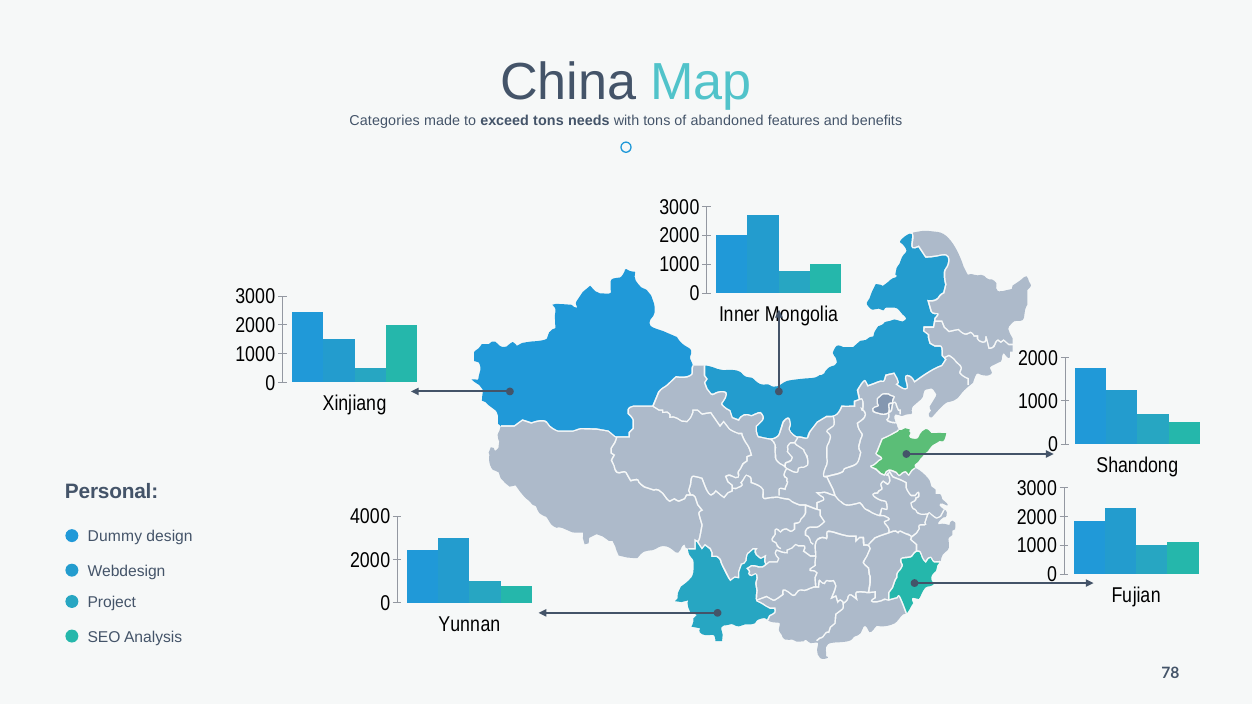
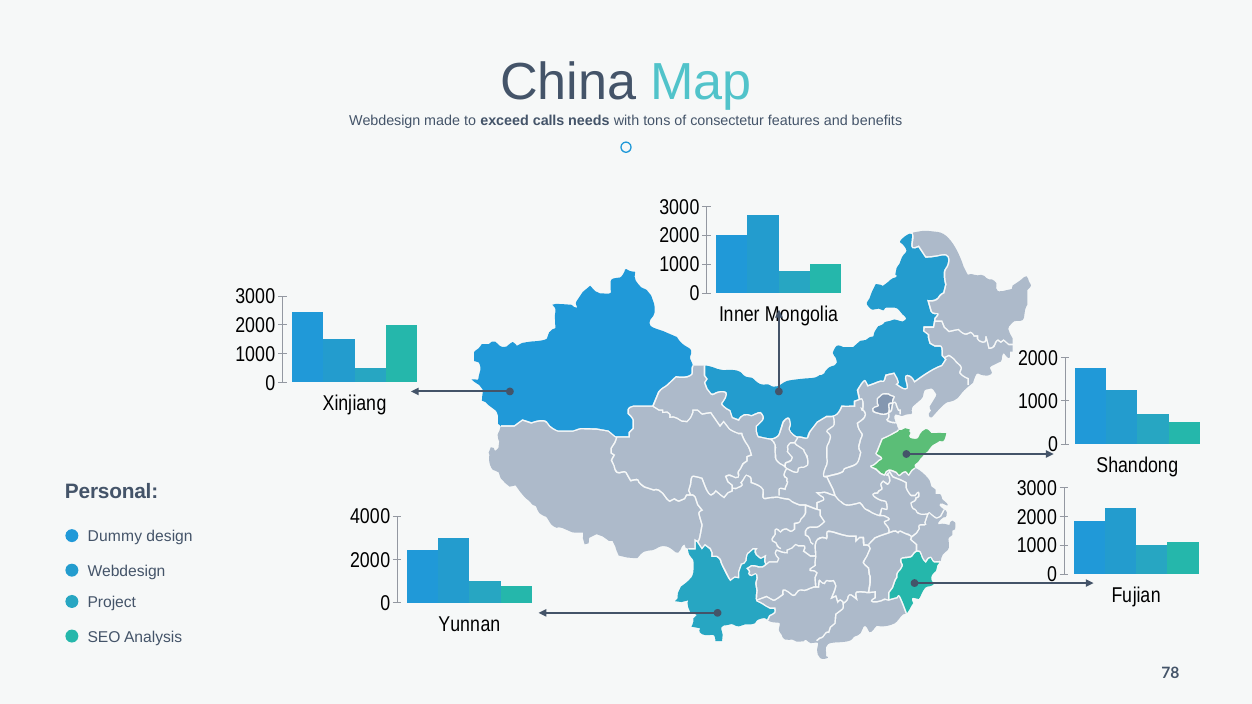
Categories: Categories -> Webdesign (385, 121)
exceed tons: tons -> calls (549, 121)
abandoned: abandoned -> consectetur (727, 121)
